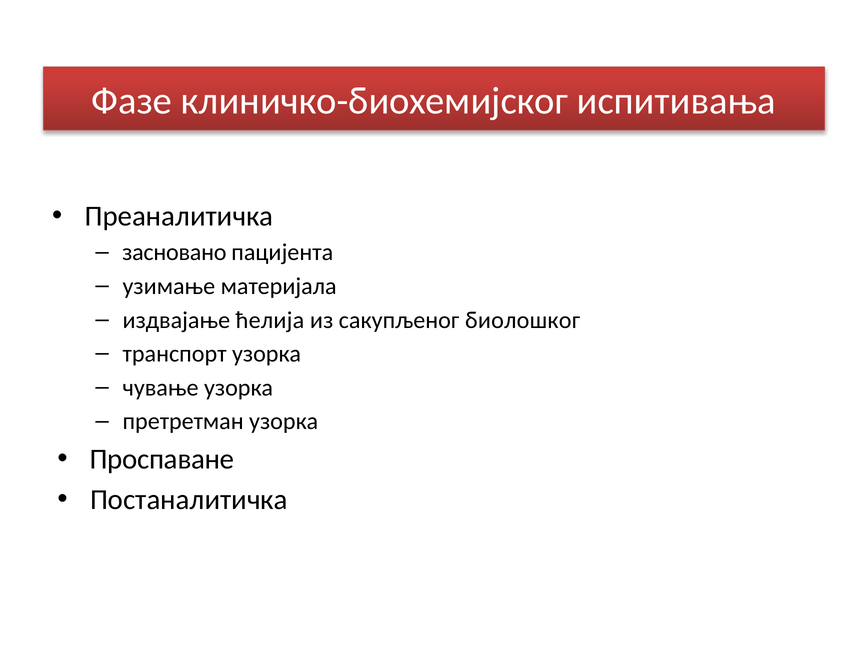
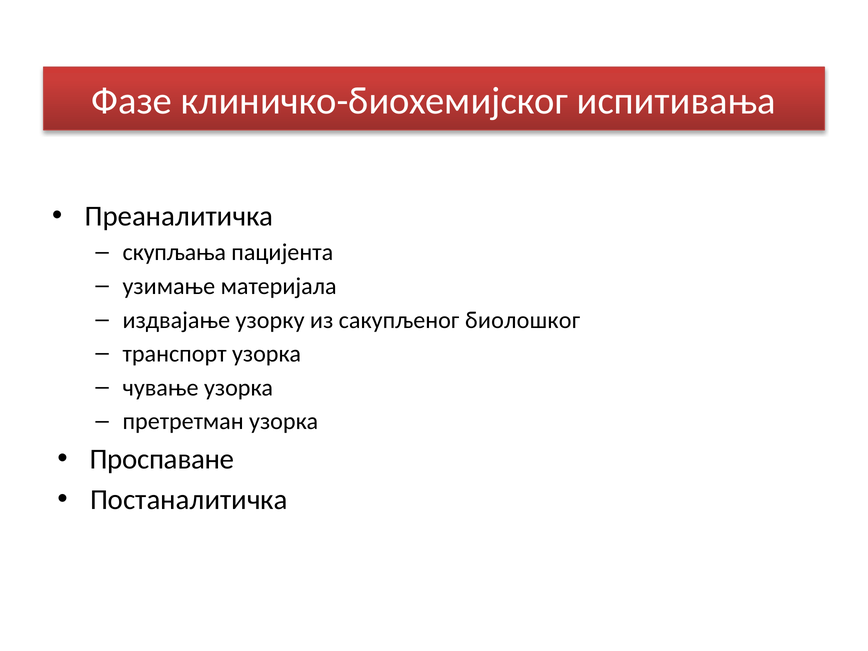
засновано: засновано -> скупљања (174, 252)
ћелија: ћелија -> узорку (270, 320)
